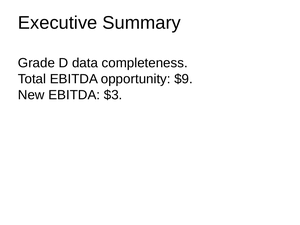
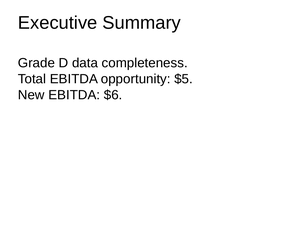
$9: $9 -> $5 (184, 79)
$3: $3 -> $6 (113, 95)
